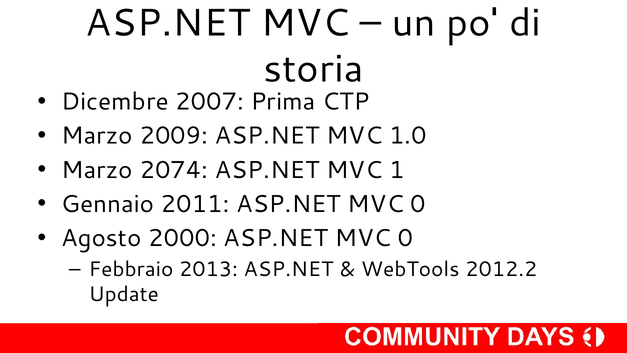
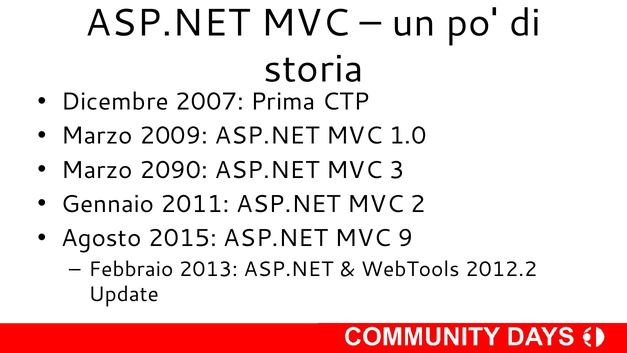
2074: 2074 -> 2090 (174, 170)
1: 1 -> 3 (397, 170)
2011 ASP.NET MVC 0: 0 -> 2 (418, 204)
2000: 2000 -> 2015 (183, 238)
0: 0 -> 9 (405, 238)
